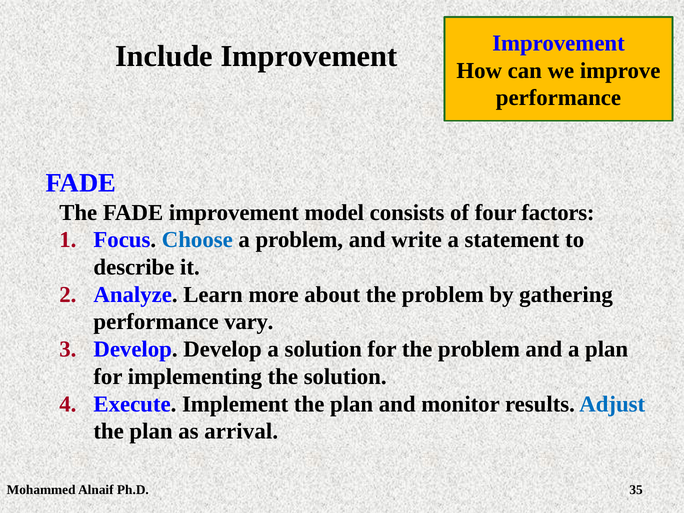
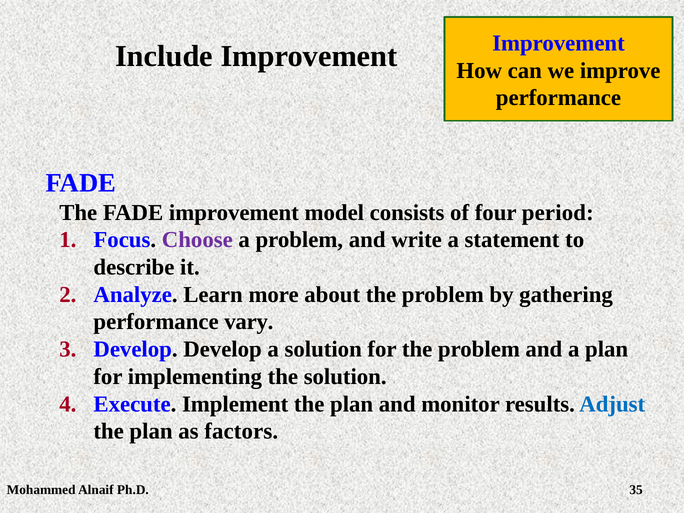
factors: factors -> period (558, 213)
Choose colour: blue -> purple (197, 240)
arrival: arrival -> factors (241, 431)
